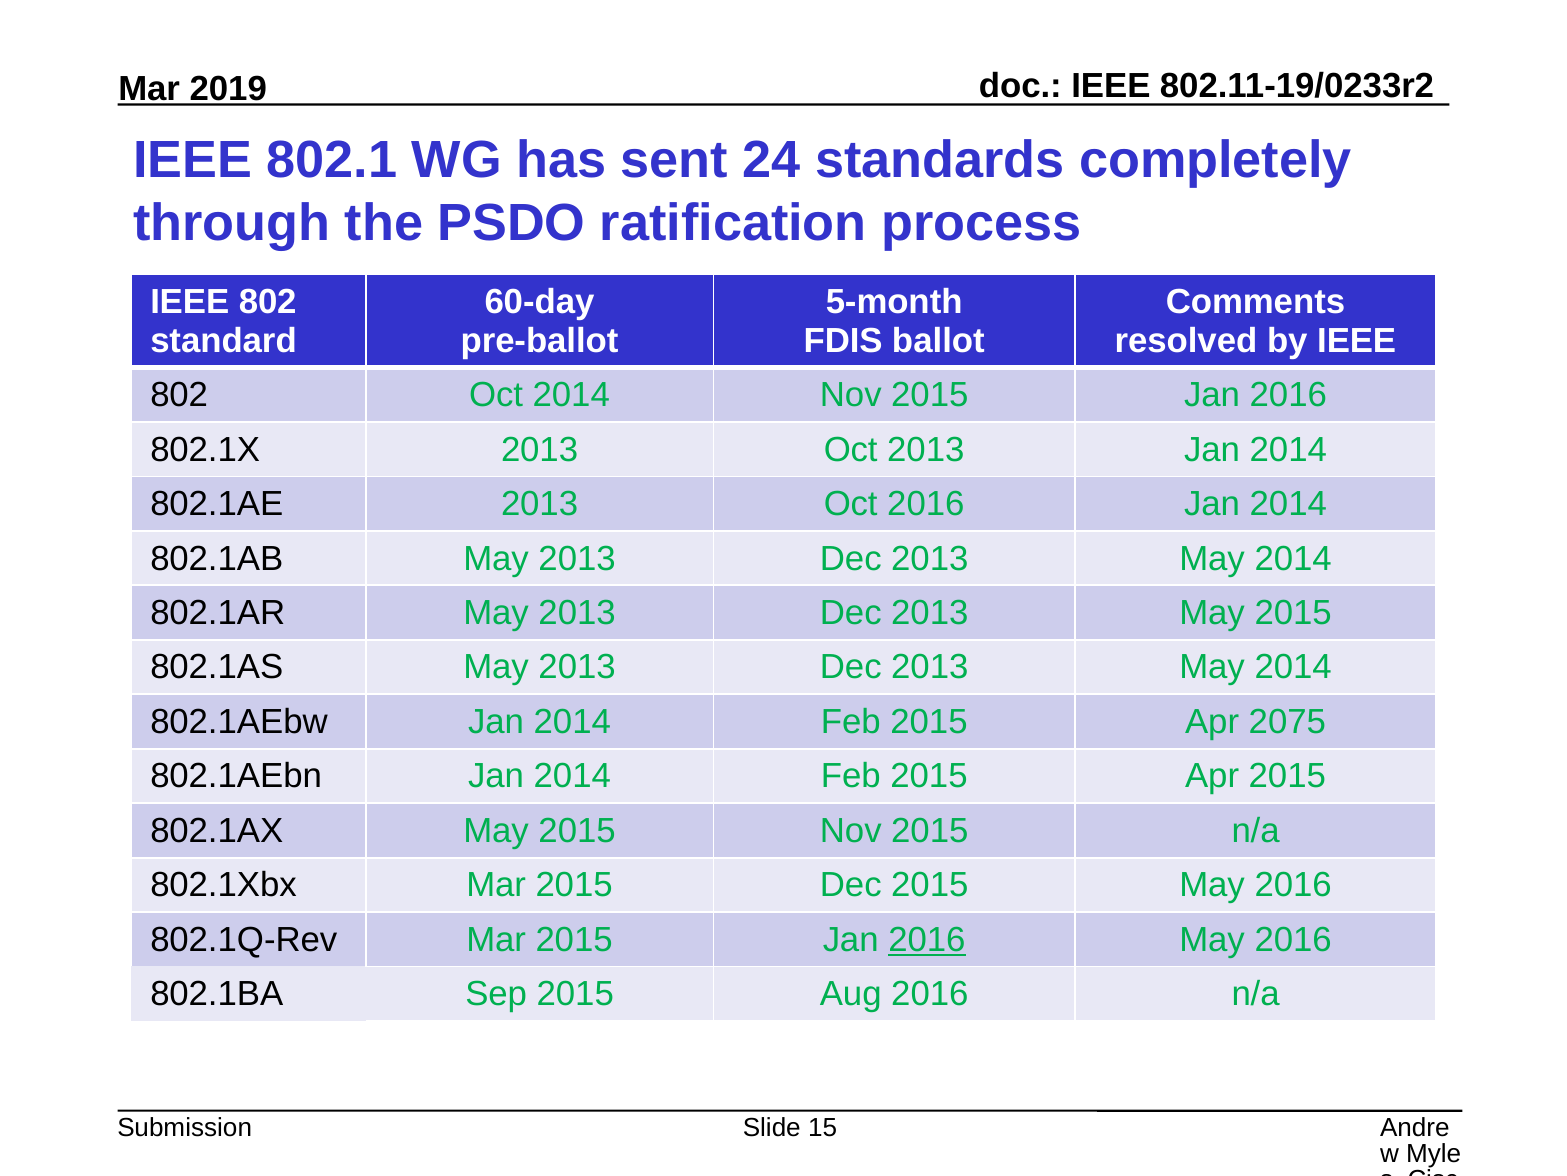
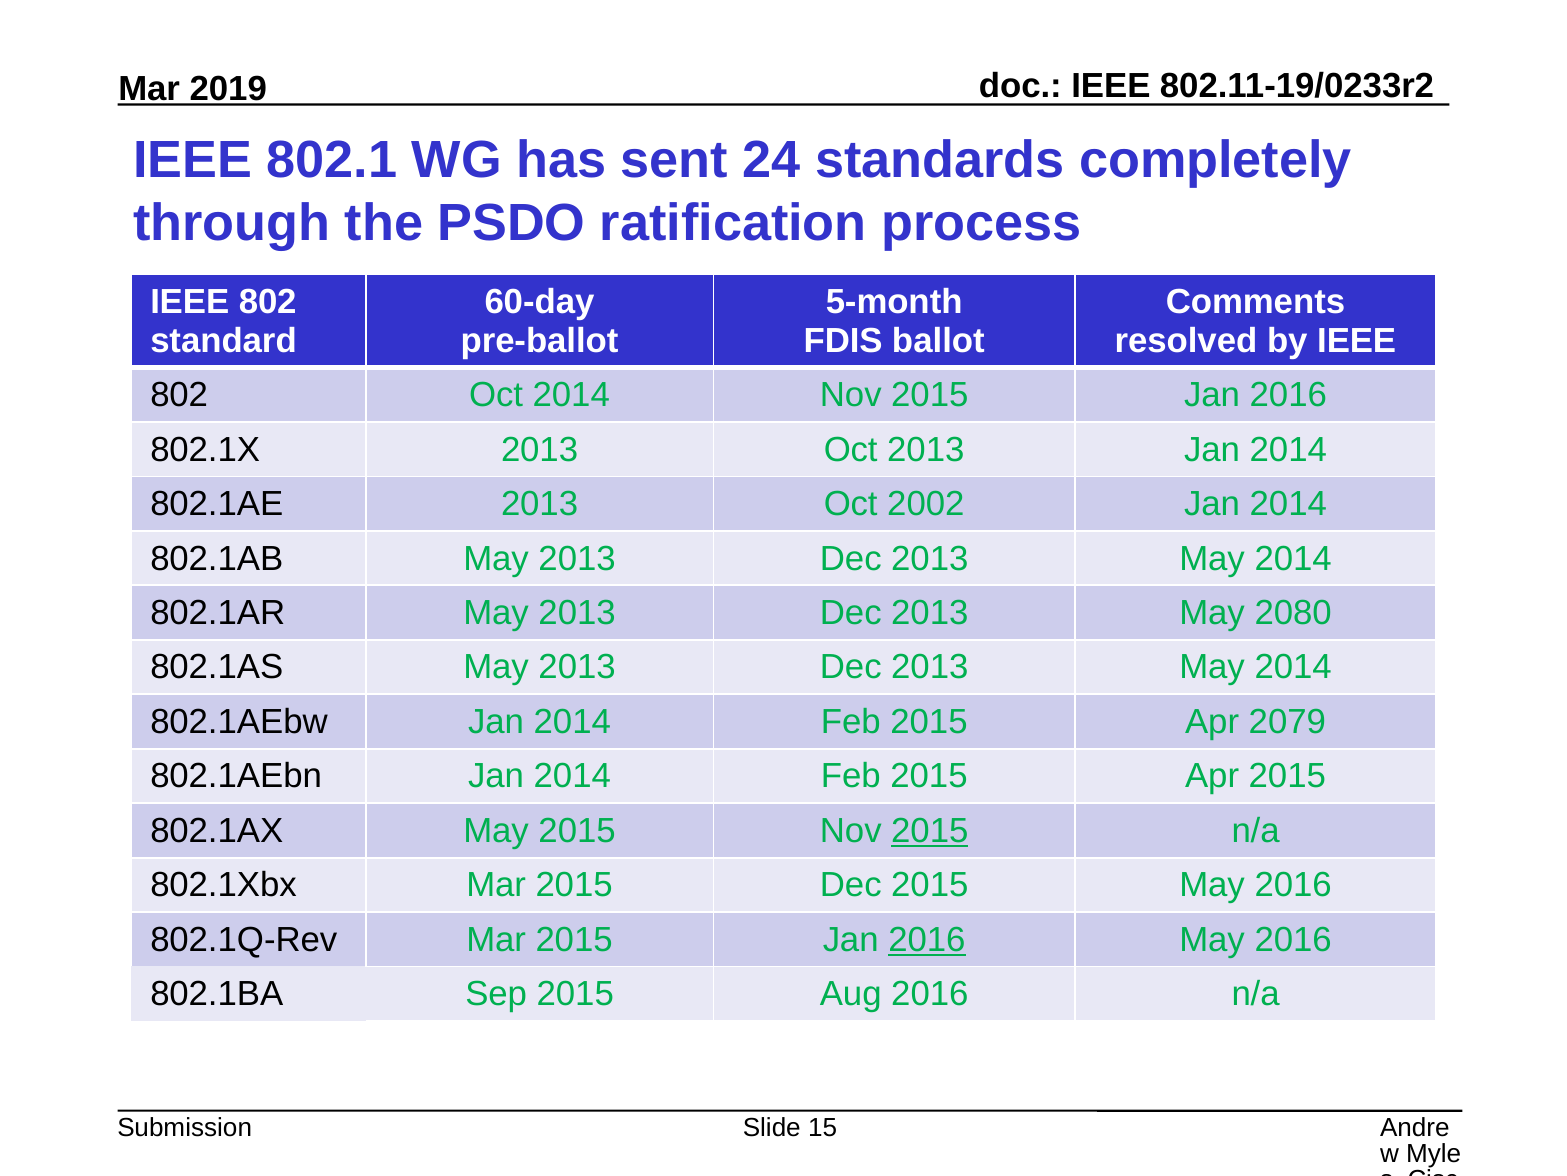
Oct 2016: 2016 -> 2002 (926, 504)
2013 May 2015: 2015 -> 2080 (1293, 613)
2075: 2075 -> 2079 (1287, 721)
2015 underline: none -> present (930, 830)
